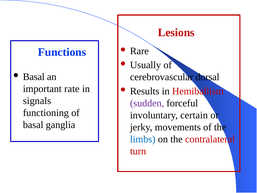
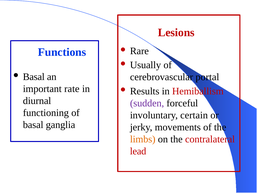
dorsal: dorsal -> portal (207, 77)
signals: signals -> diurnal (37, 101)
limbs colour: blue -> orange (143, 139)
turn: turn -> lead (138, 151)
